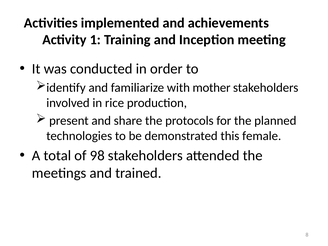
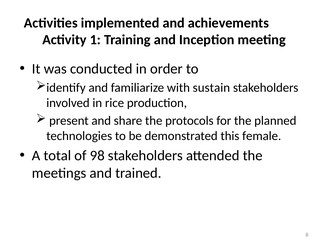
mother: mother -> sustain (211, 88)
